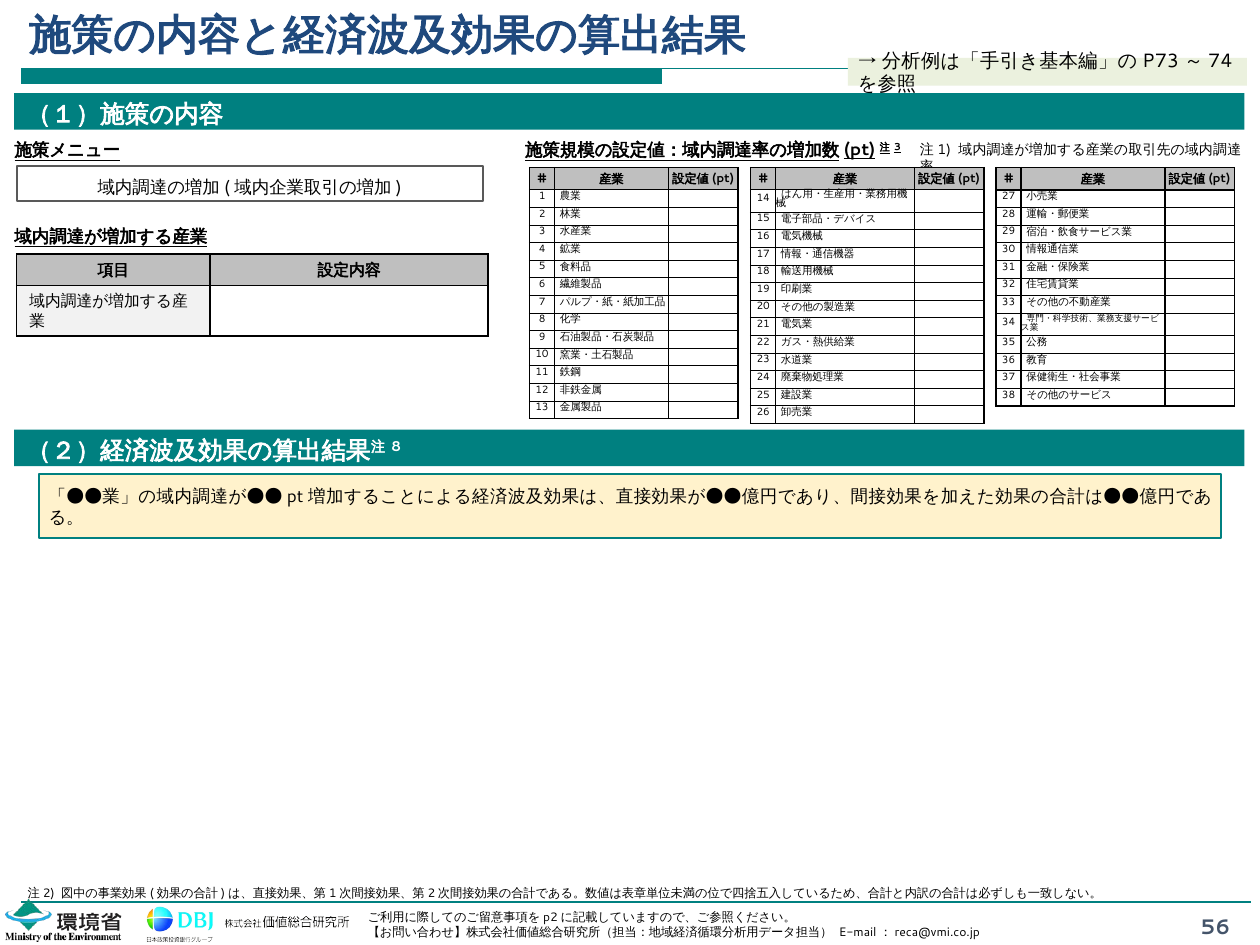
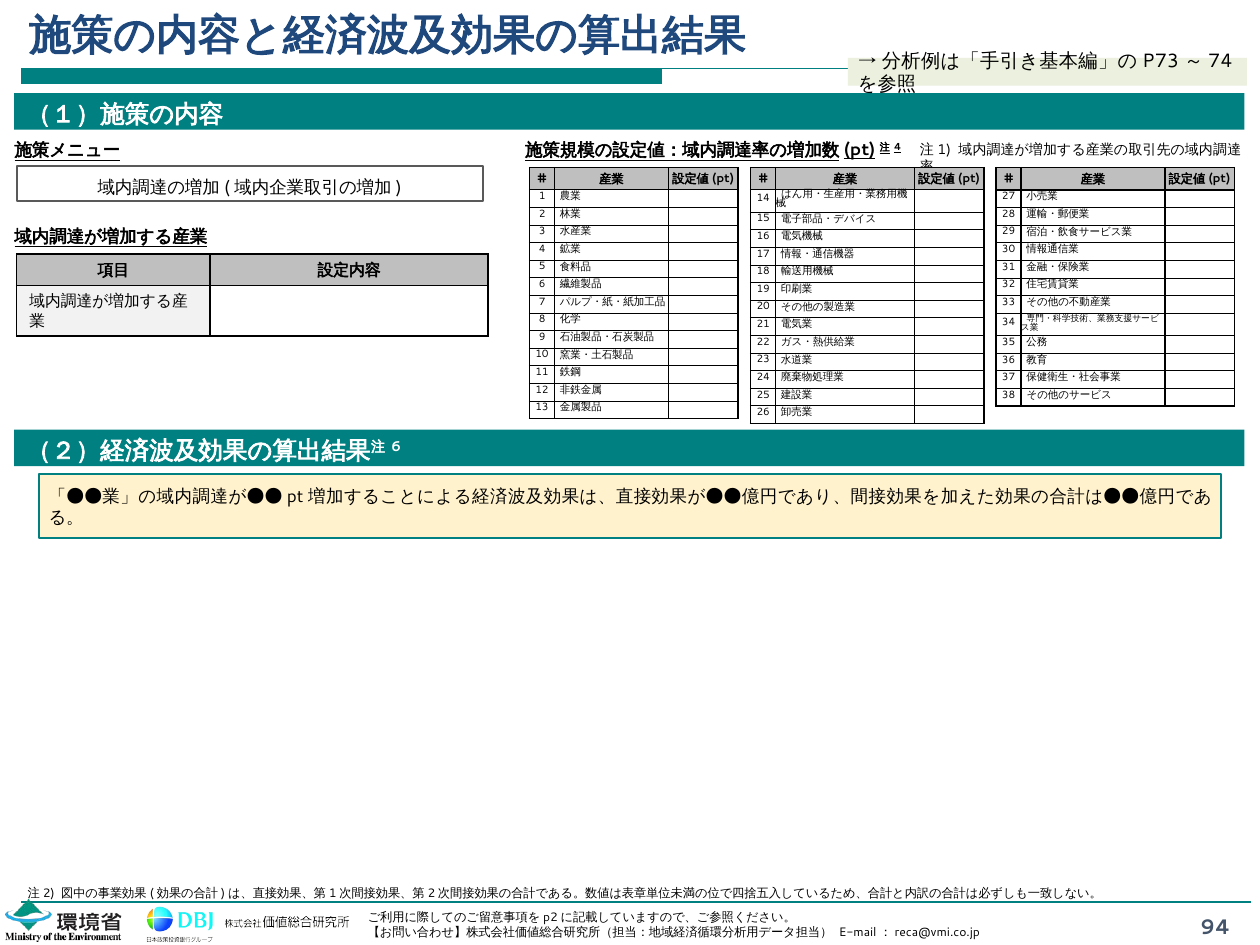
3: 3 -> 4 (898, 147)
8: 8 -> 6 (396, 447)
56: 56 -> 94 (1215, 927)
